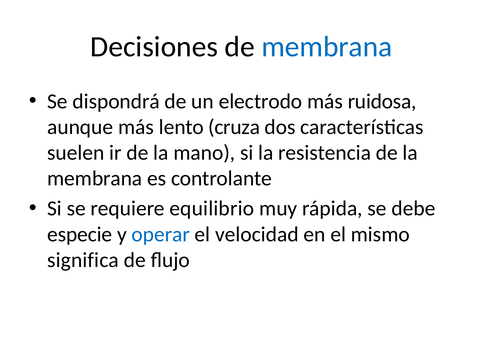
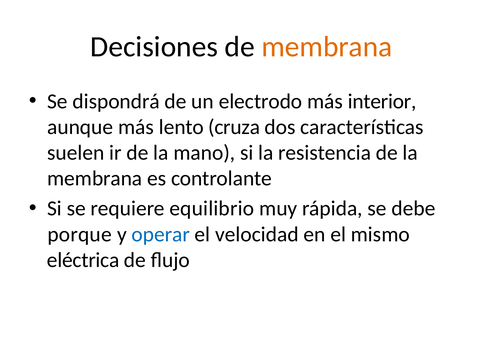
membrana colour: blue -> orange (327, 47)
ruidosa: ruidosa -> interior (382, 101)
especie: especie -> porque (80, 234)
significa: significa -> eléctrica (83, 260)
